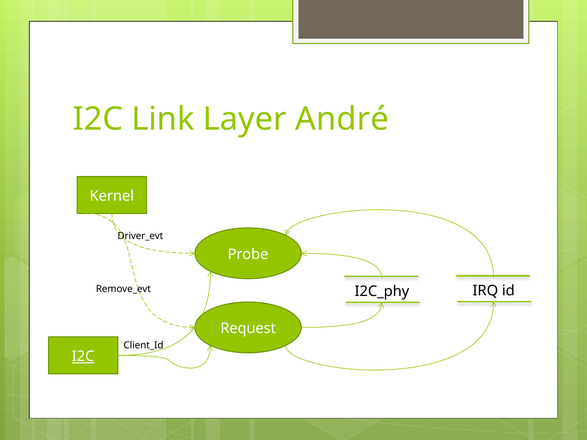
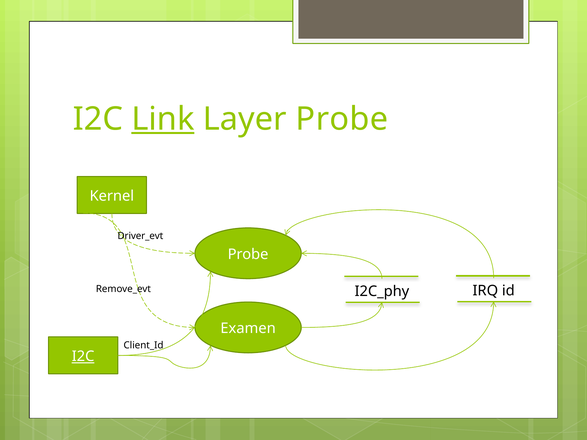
Link underline: none -> present (163, 119)
Layer André: André -> Probe (342, 119)
Request: Request -> Examen (248, 329)
